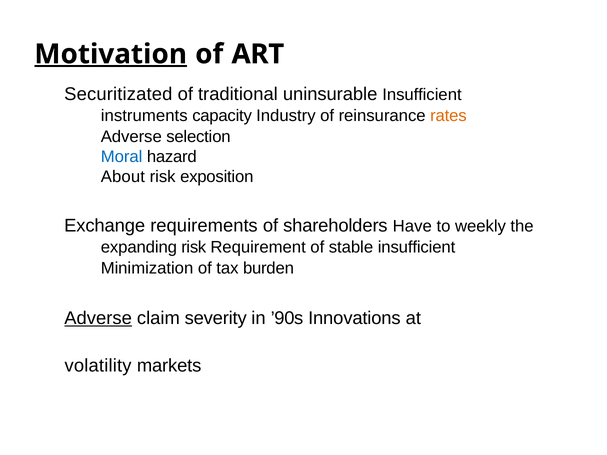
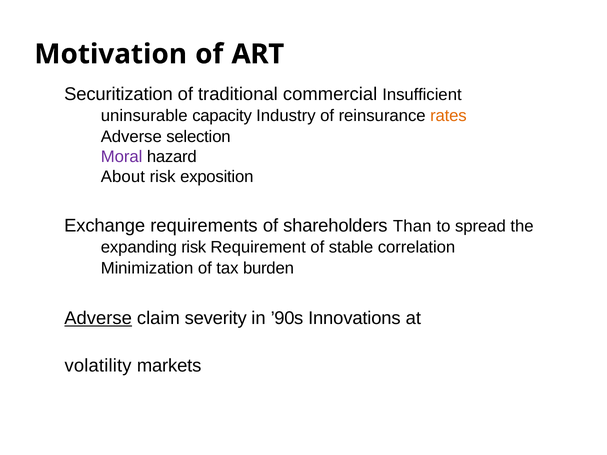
Motivation underline: present -> none (111, 54)
Securitizated: Securitizated -> Securitization (118, 94)
uninsurable: uninsurable -> commercial (330, 94)
instruments: instruments -> uninsurable (144, 116)
Moral colour: blue -> purple (122, 157)
Have: Have -> Than (412, 226)
weekly: weekly -> spread (480, 226)
stable insufficient: insufficient -> correlation (416, 248)
